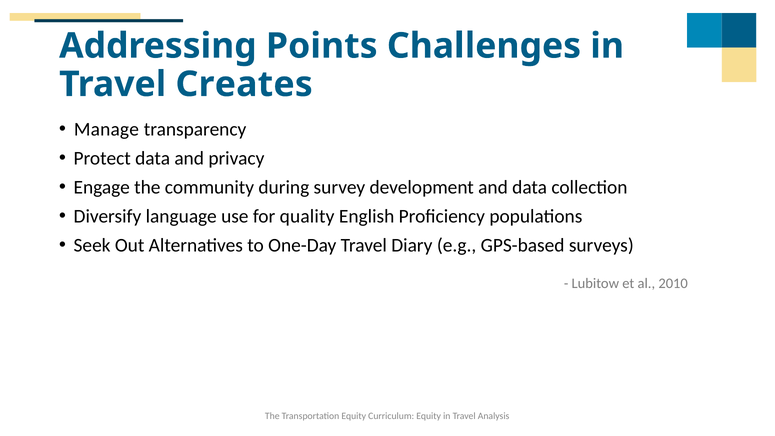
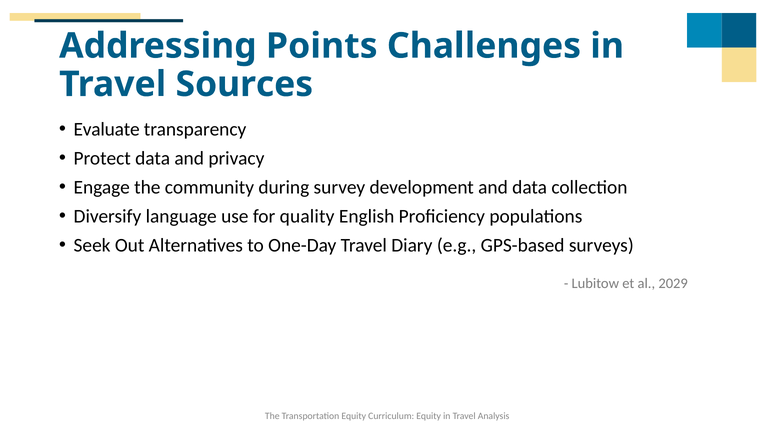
Creates: Creates -> Sources (244, 84)
Manage: Manage -> Evaluate (107, 129)
2010: 2010 -> 2029 (673, 284)
